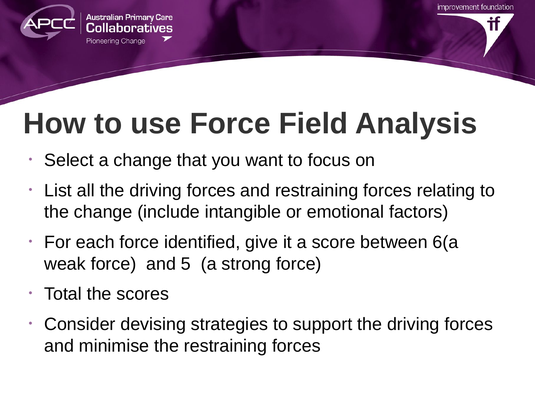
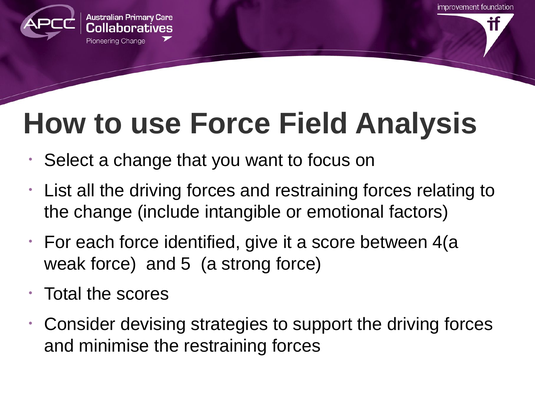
6(a: 6(a -> 4(a (445, 243)
